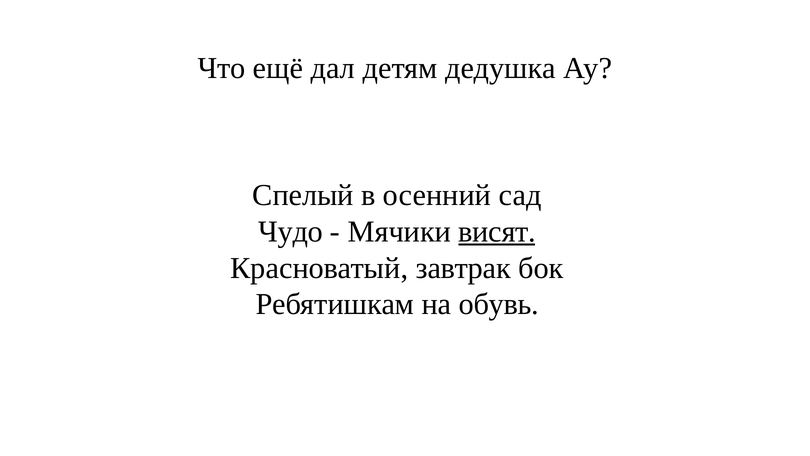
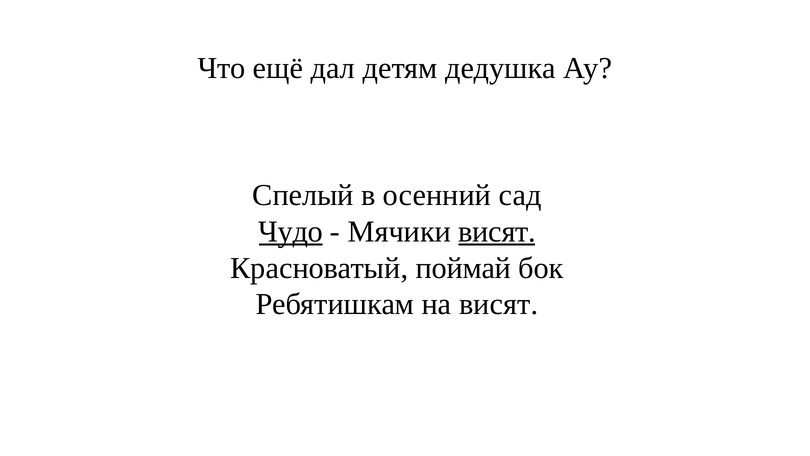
Чудо underline: none -> present (291, 231)
завтрак: завтрак -> поймай (463, 268)
на обувь: обувь -> висят (499, 304)
